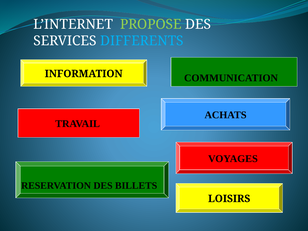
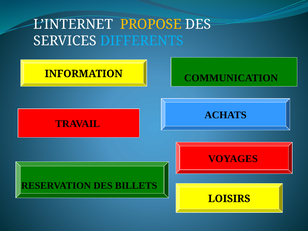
PROPOSE colour: light green -> yellow (151, 24)
